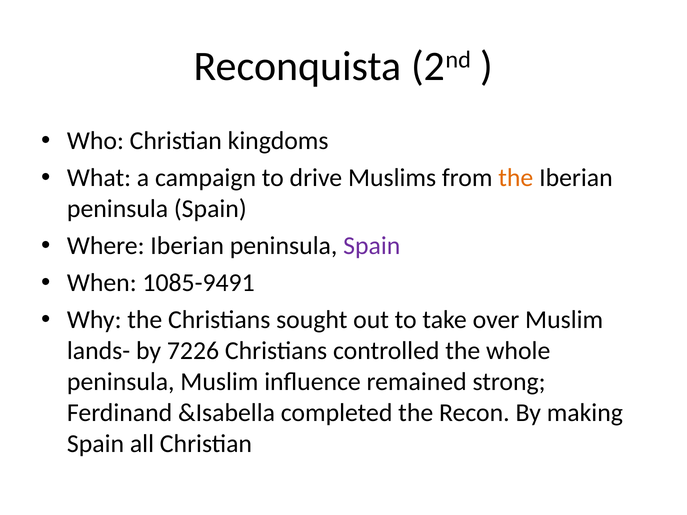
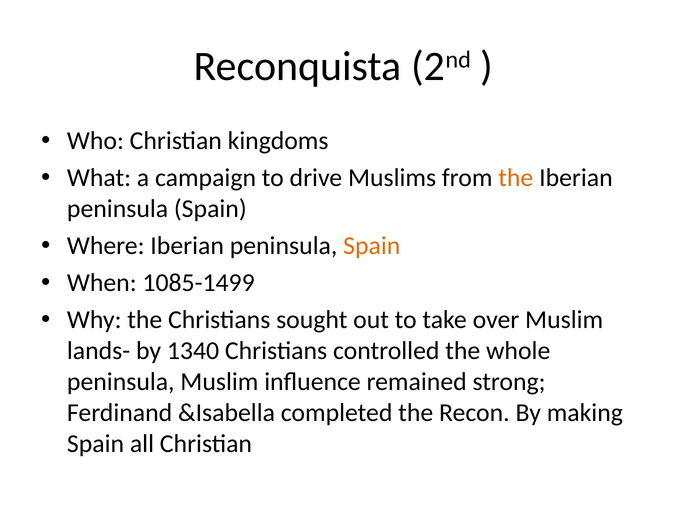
Spain colour: purple -> orange (372, 246)
1085-9491: 1085-9491 -> 1085-1499 (199, 283)
7226: 7226 -> 1340 (193, 351)
